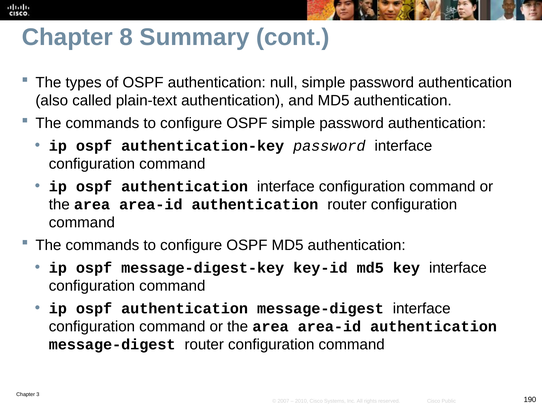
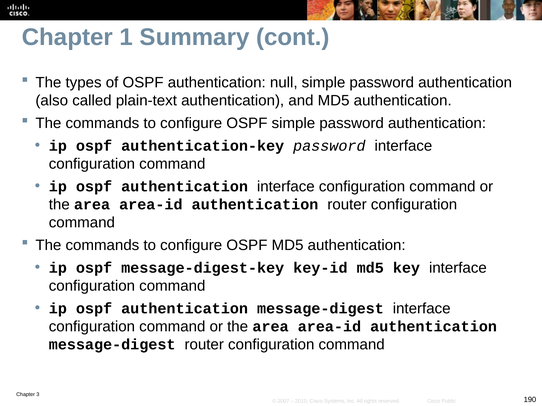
8: 8 -> 1 (126, 37)
